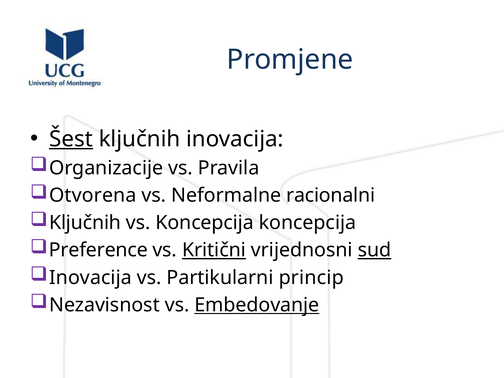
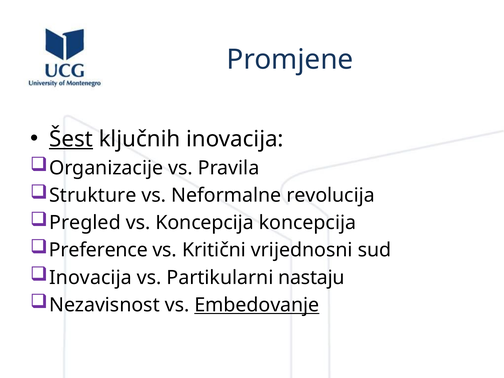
Otvorena: Otvorena -> Strukture (93, 195)
racionalni: racionalni -> revolucija (331, 195)
Ključnih: Ključnih -> Pregled (85, 223)
Kritični underline: present -> none (214, 250)
sud underline: present -> none (374, 250)
princip: princip -> nastaju (311, 278)
